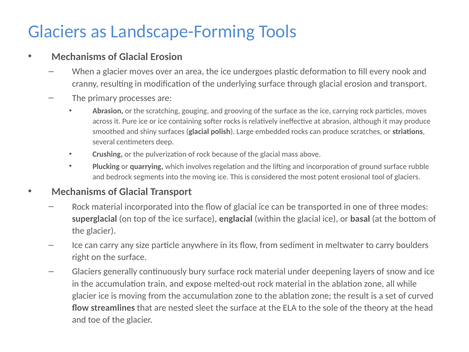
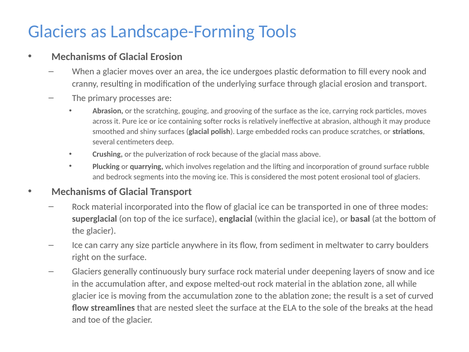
train: train -> after (158, 283)
theory: theory -> breaks (376, 308)
